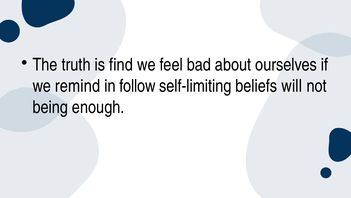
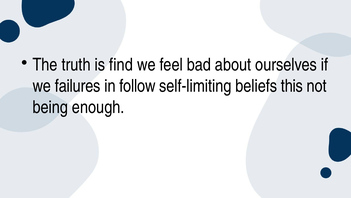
remind: remind -> failures (78, 86)
will: will -> this (292, 86)
